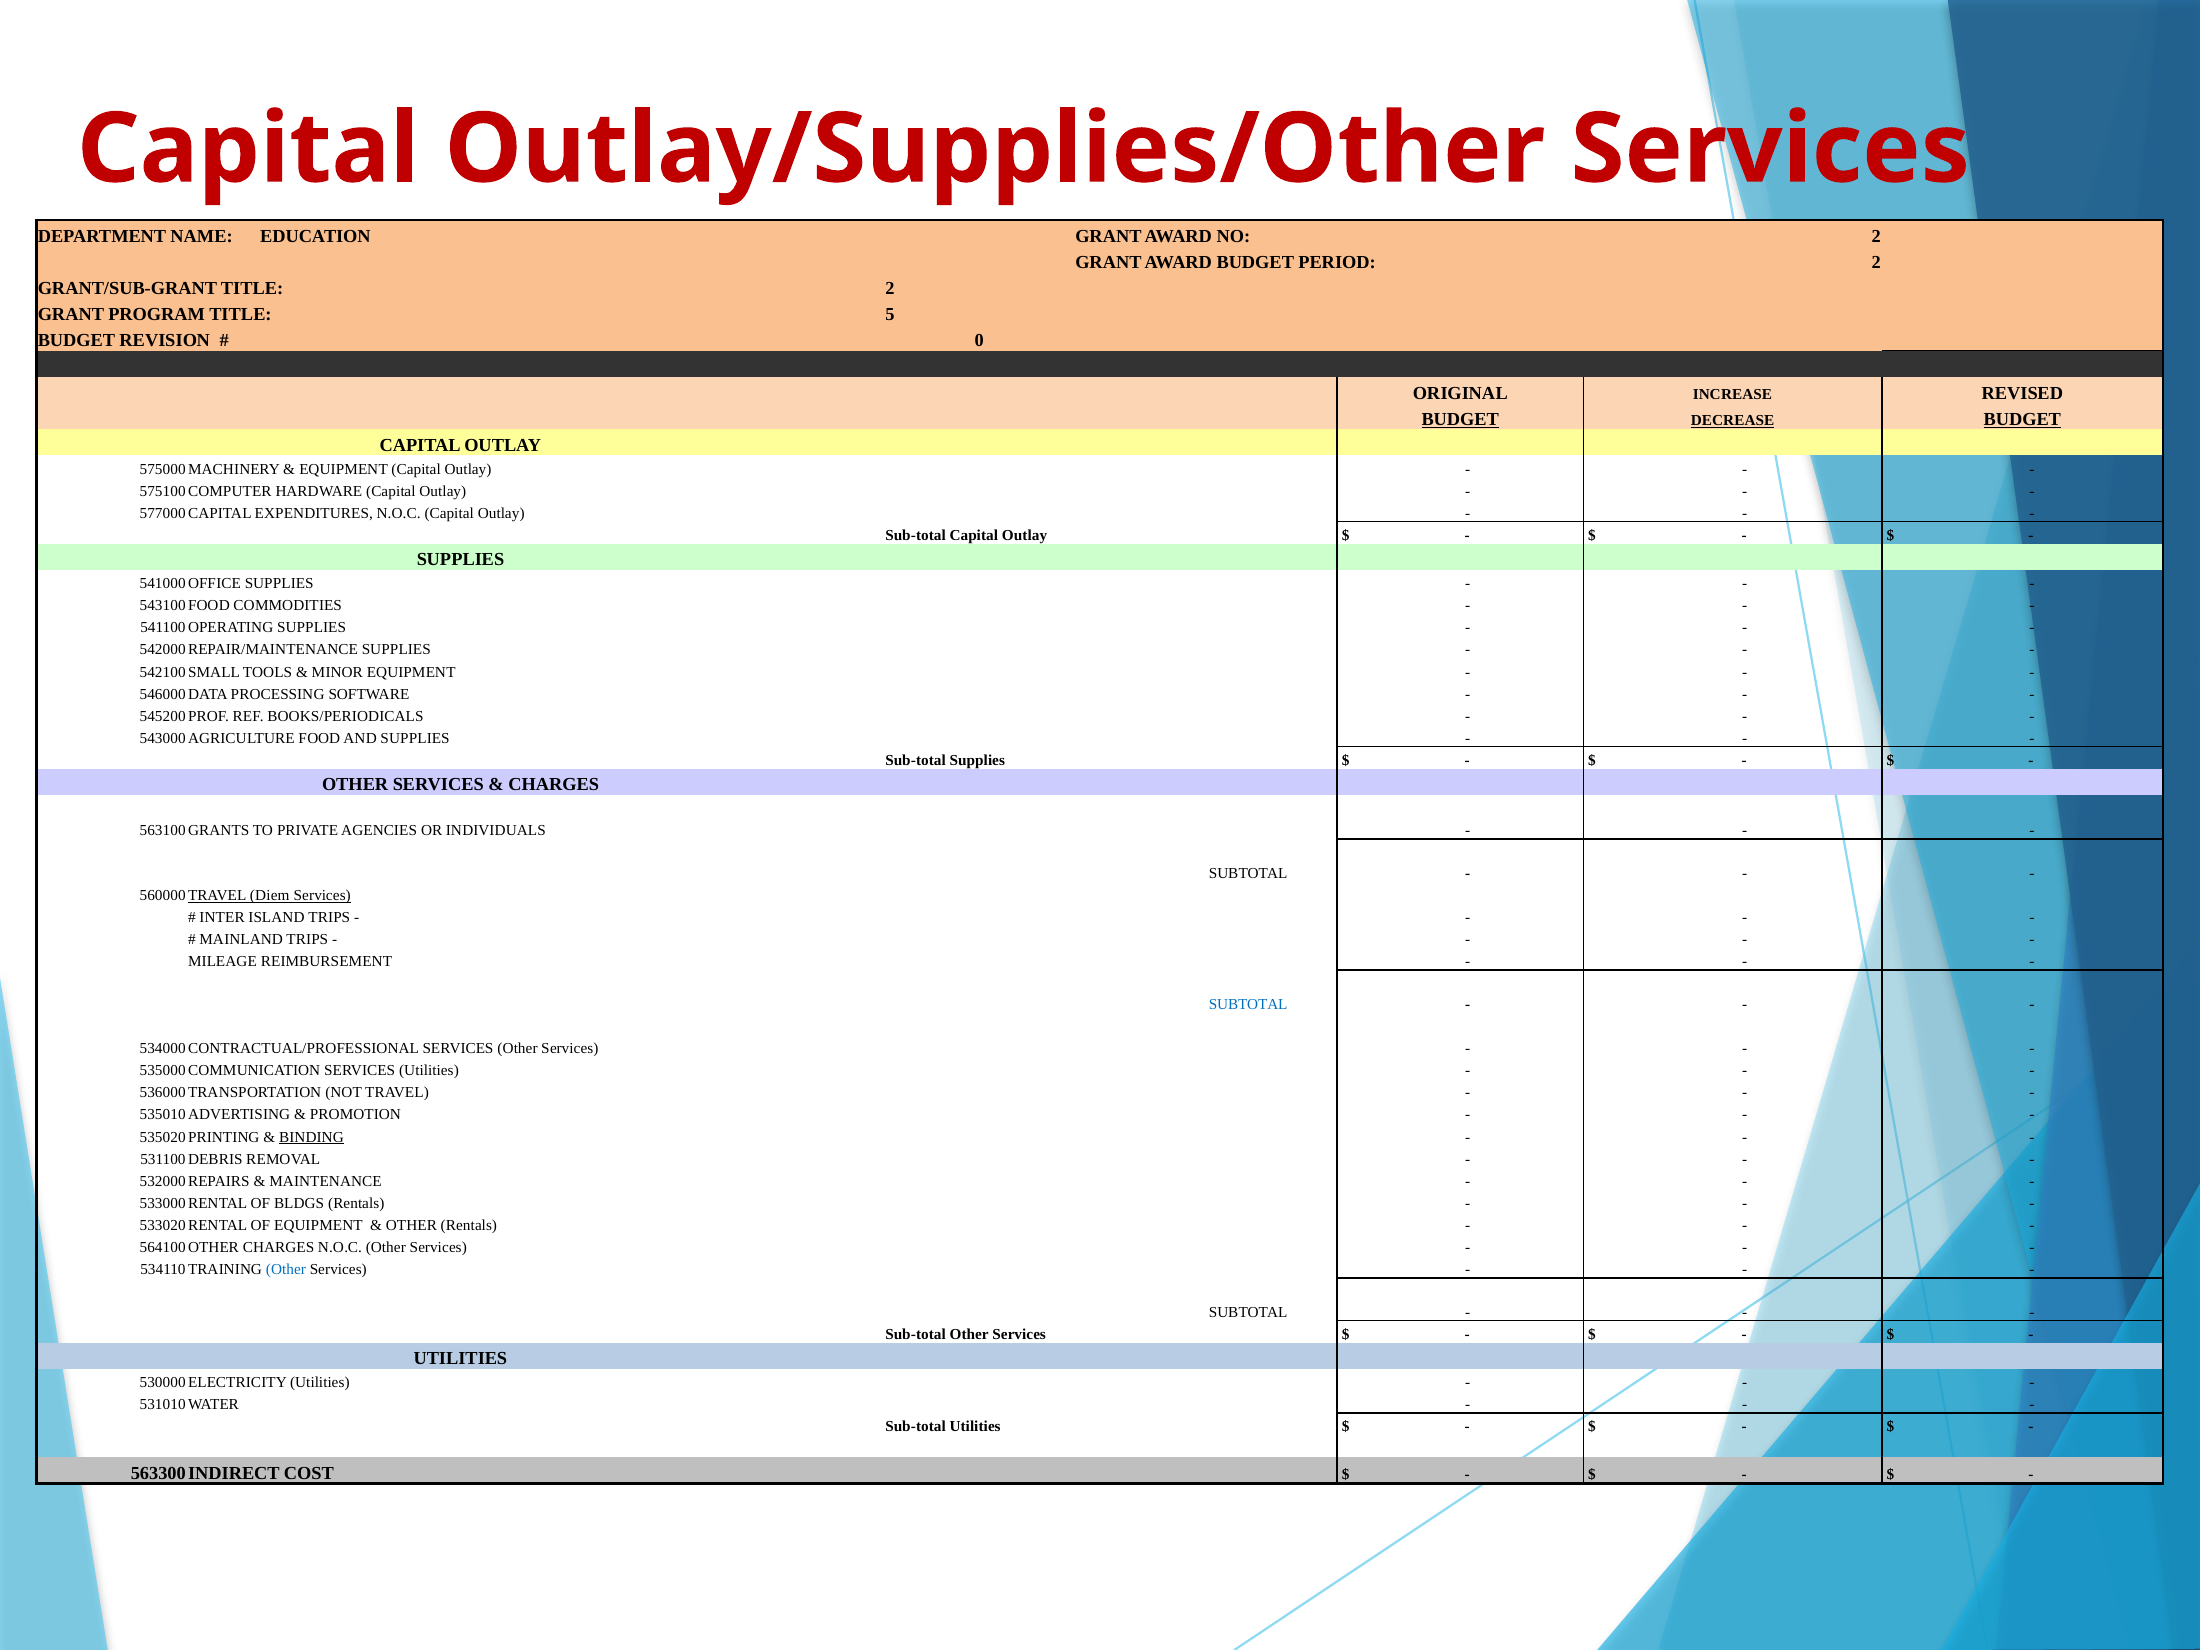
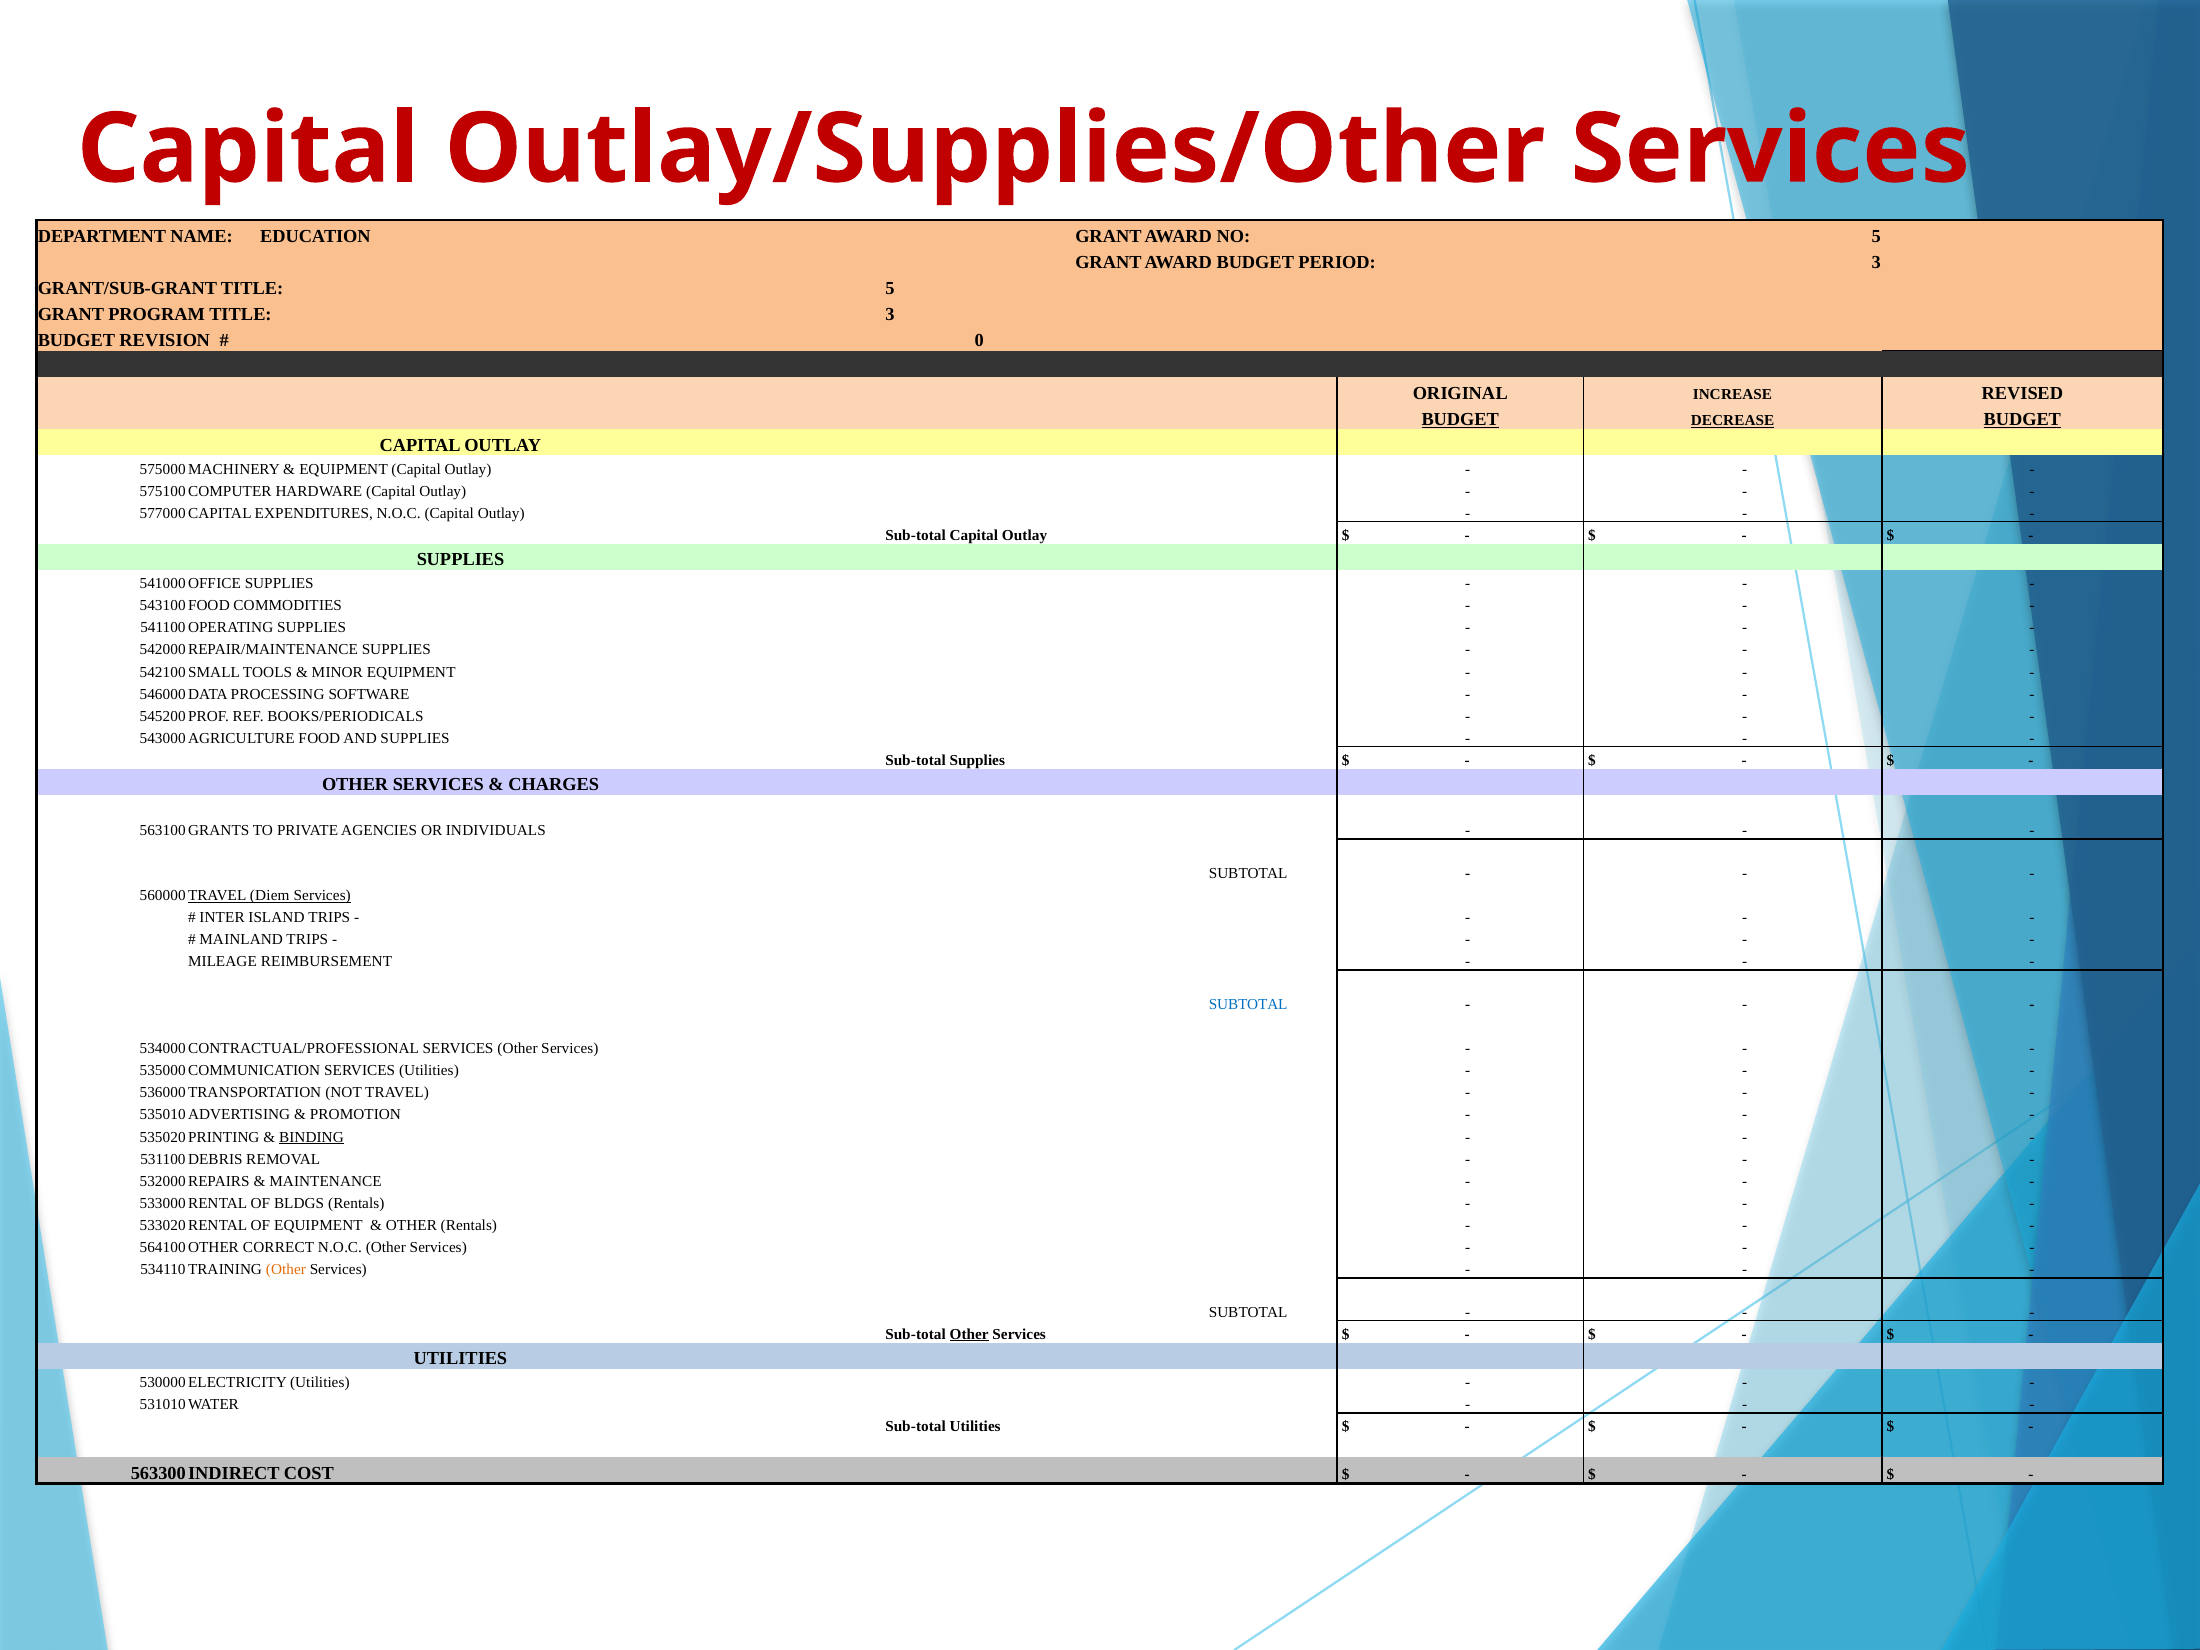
NO 2: 2 -> 5 (1876, 236)
PERIOD 2: 2 -> 3 (1876, 262)
TITLE 2: 2 -> 5 (890, 288)
TITLE 5: 5 -> 3 (890, 314)
CHARGES: CHARGES -> CORRECT (279, 1247)
Other colour: blue -> orange (286, 1269)
Other underline: none -> present (969, 1334)
